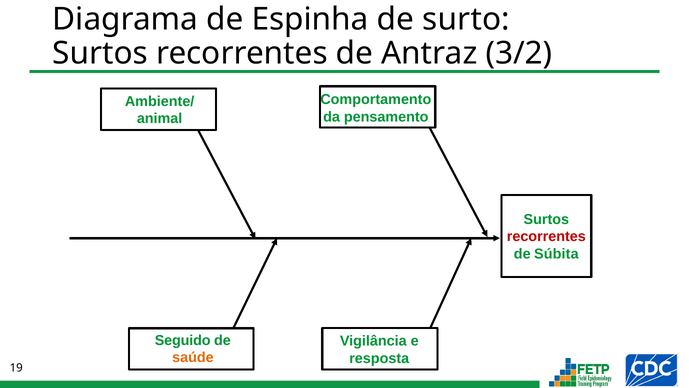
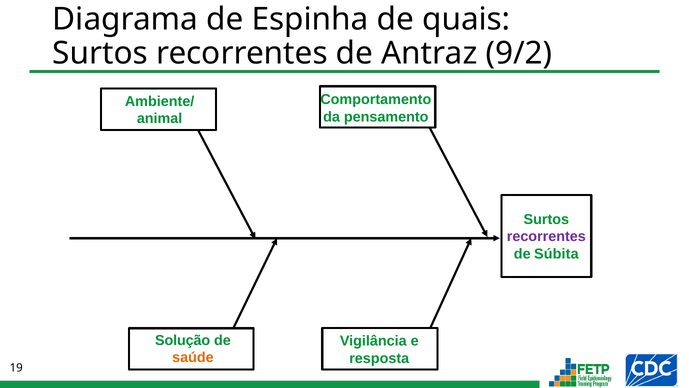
surto: surto -> quais (466, 19)
3/2: 3/2 -> 9/2 (519, 54)
recorrentes colour: red -> purple (546, 236)
Seguido: Seguido -> Solução (183, 340)
